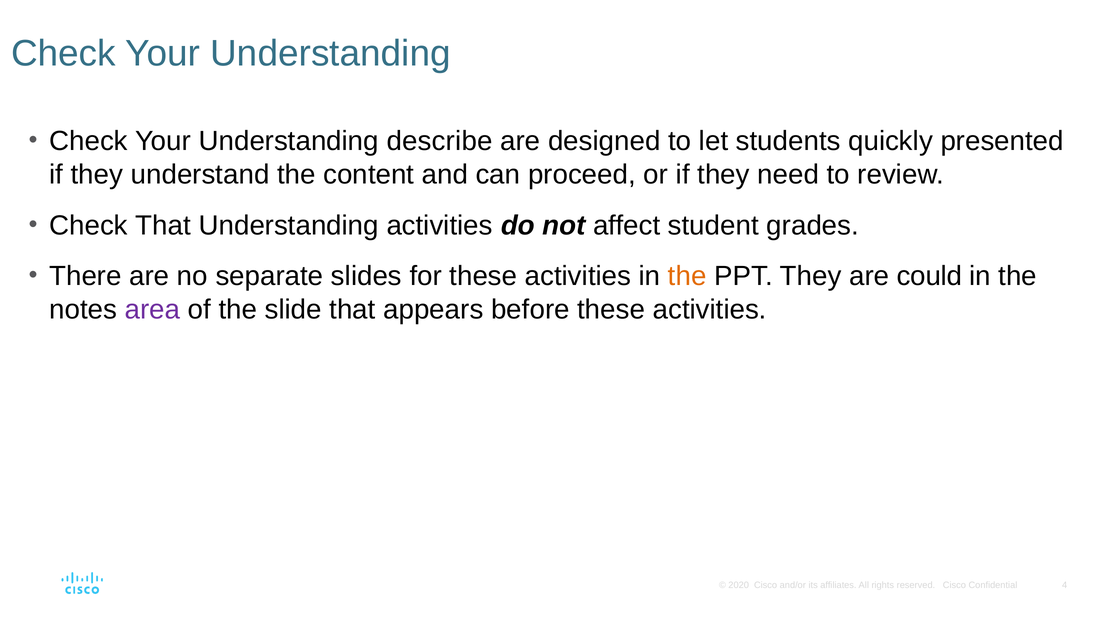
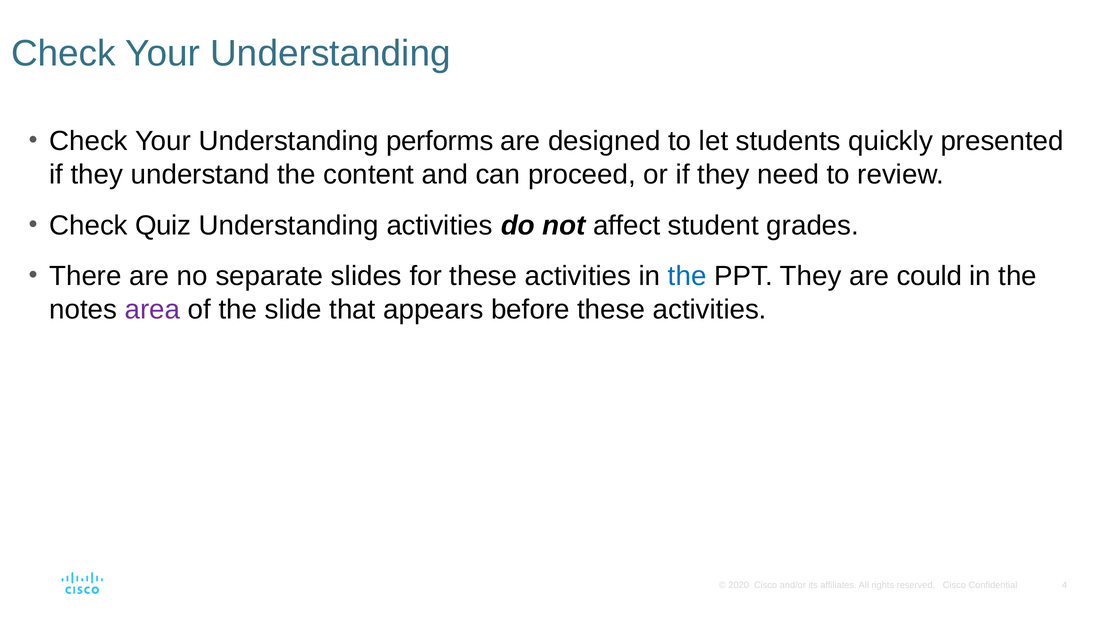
describe: describe -> performs (440, 141)
Check That: That -> Quiz (163, 225)
the colour: orange -> blue (687, 276)
